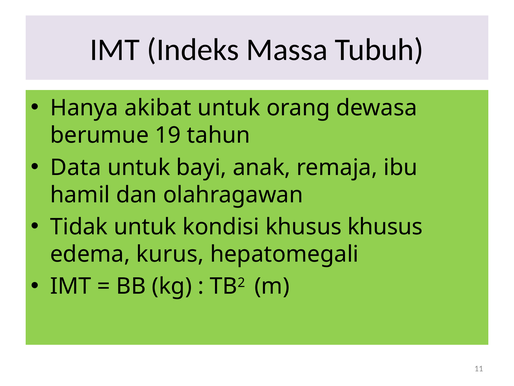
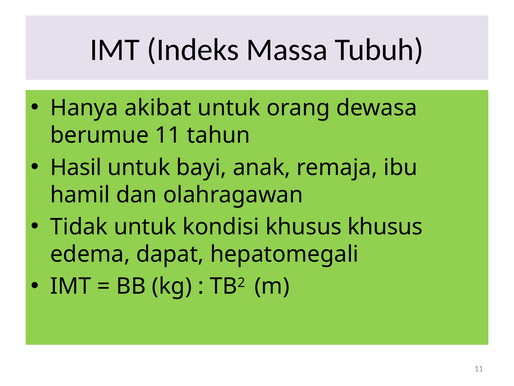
berumue 19: 19 -> 11 (168, 135)
Data: Data -> Hasil (76, 167)
kurus: kurus -> dapat (170, 254)
